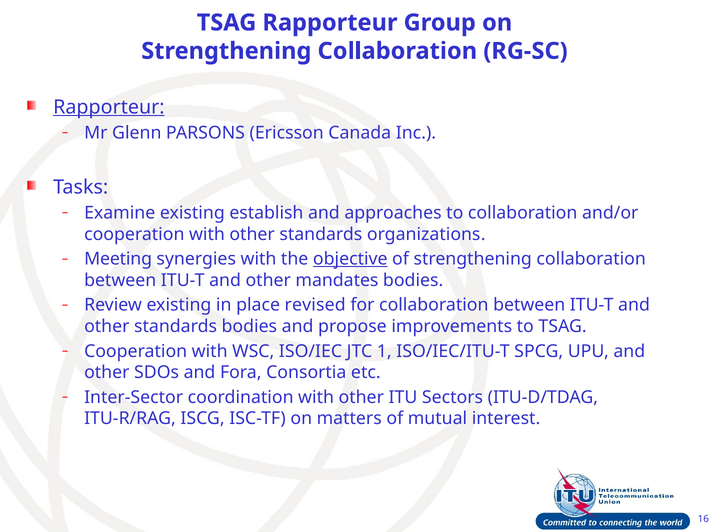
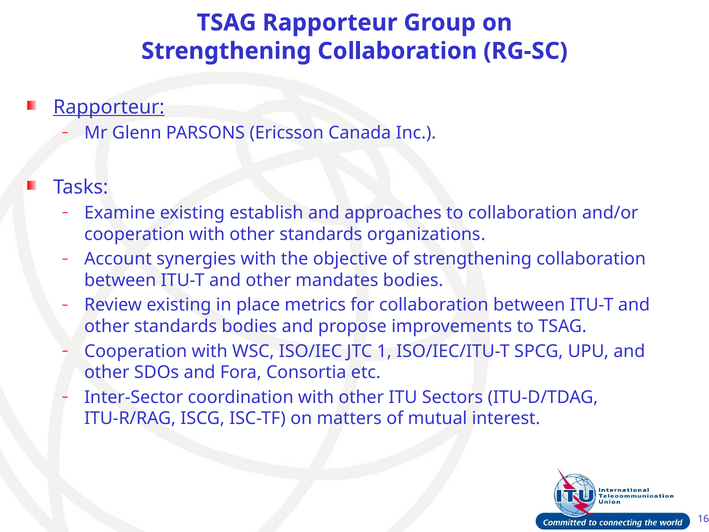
Meeting: Meeting -> Account (118, 259)
objective underline: present -> none (350, 259)
revised: revised -> metrics (315, 305)
